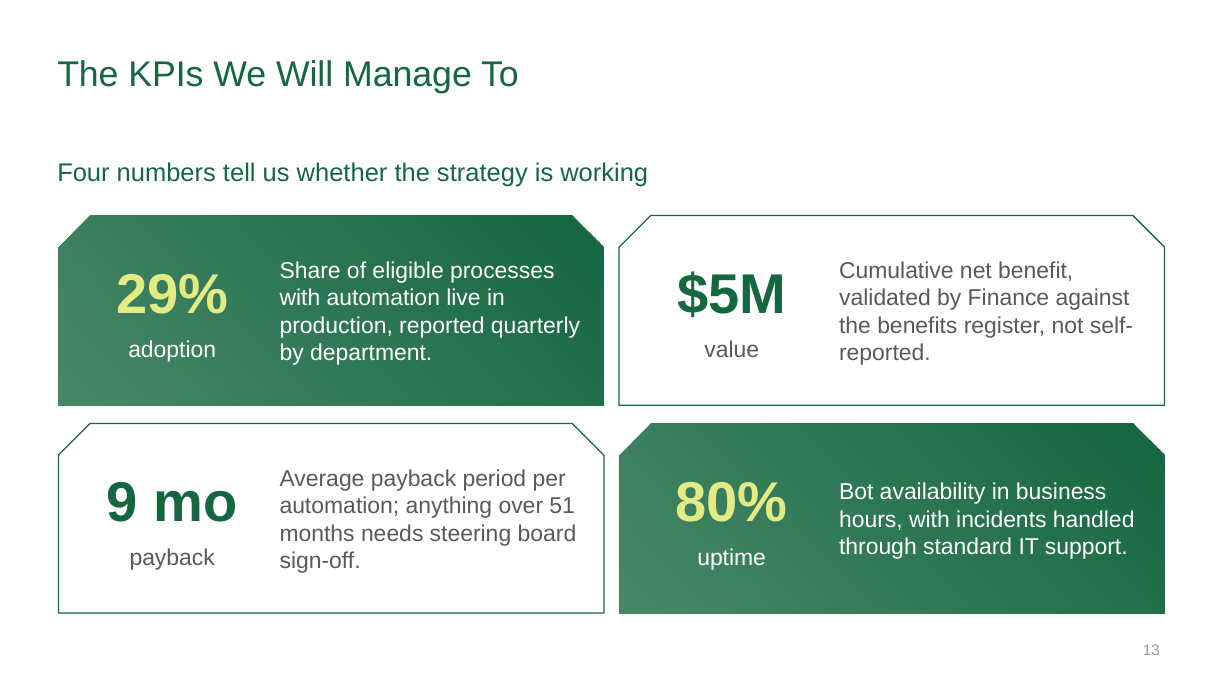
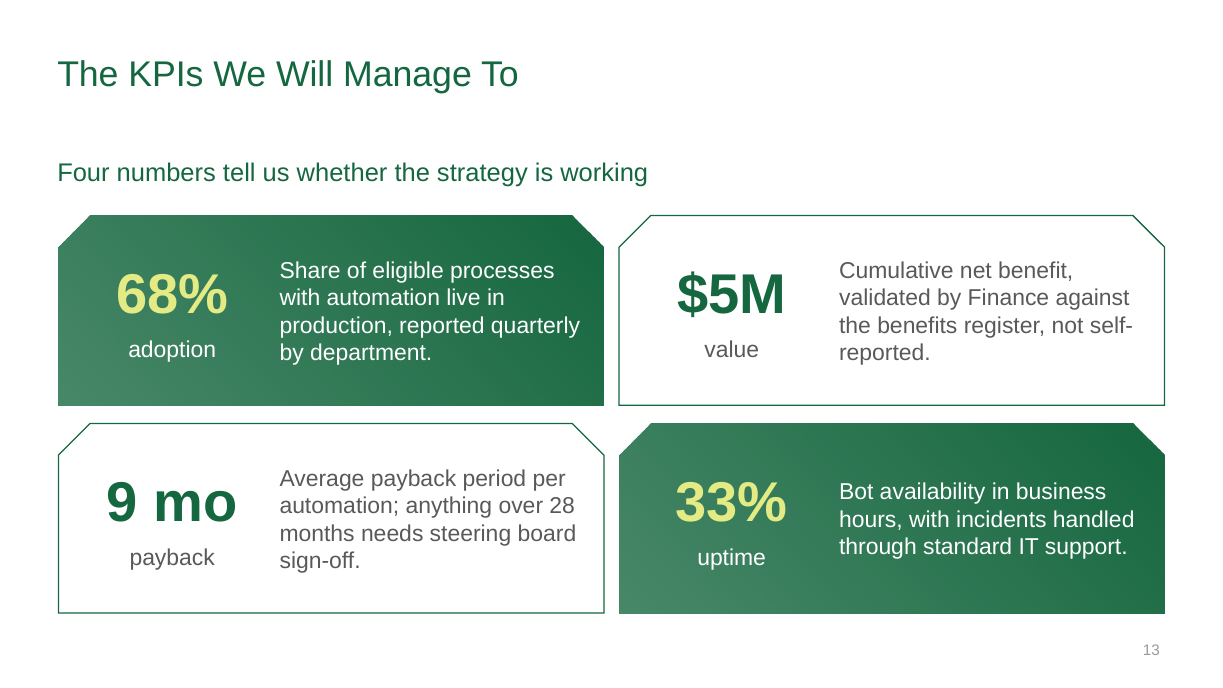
29%: 29% -> 68% (172, 295)
80%: 80% -> 33% (732, 503)
51: 51 -> 28 (562, 506)
